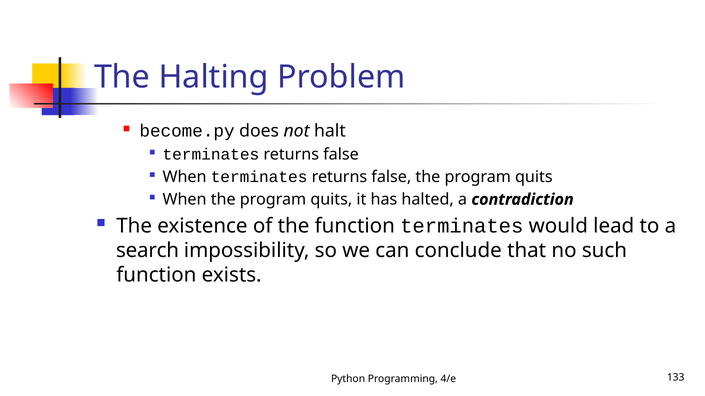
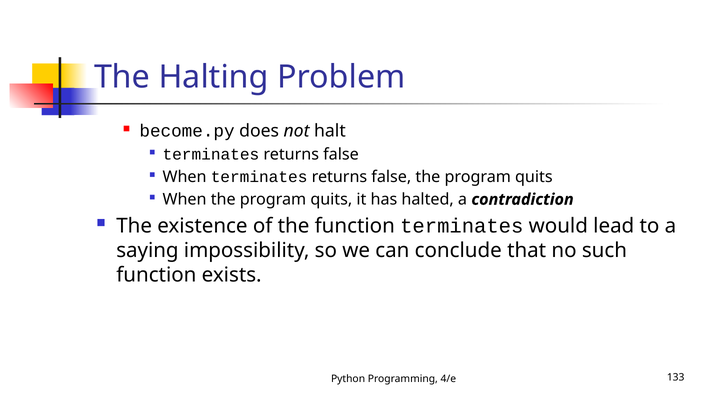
search: search -> saying (147, 251)
